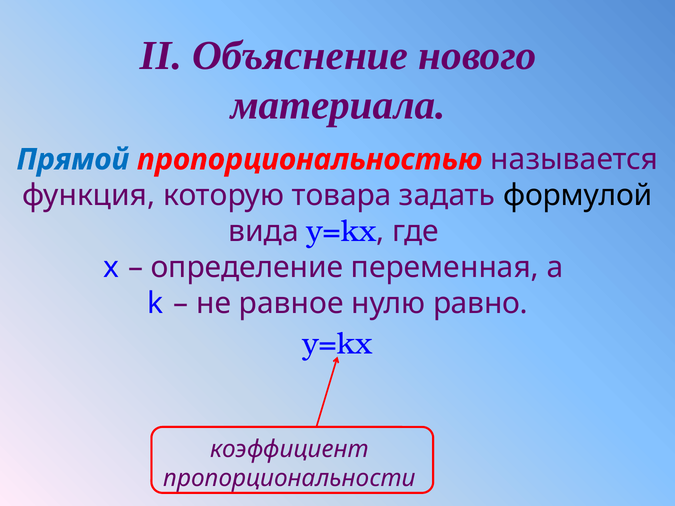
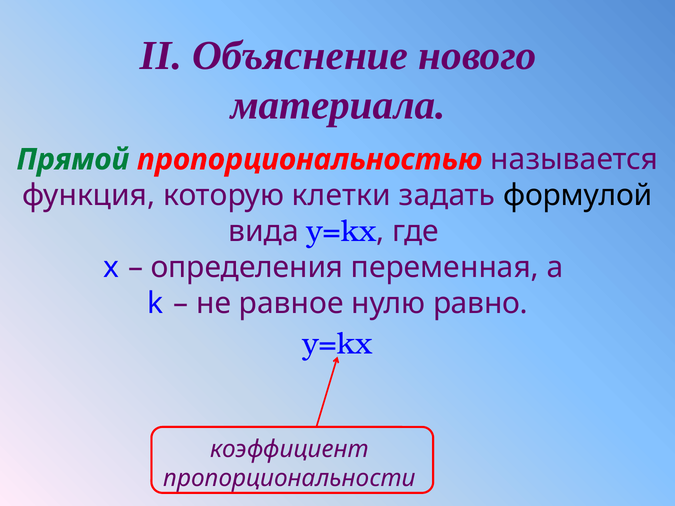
Прямой colour: blue -> green (73, 160)
товара: товара -> клетки (342, 196)
определение: определение -> определения (247, 268)
